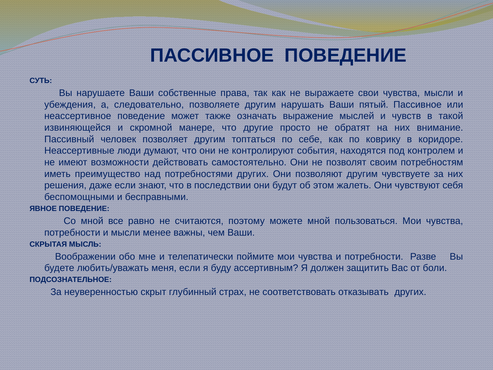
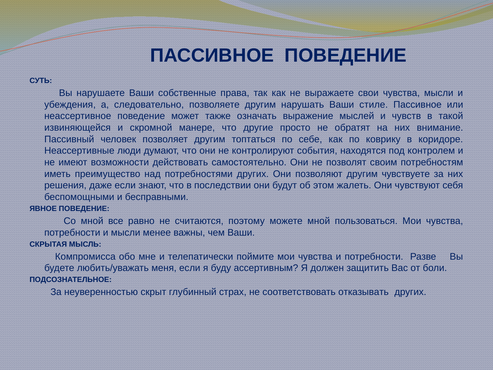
пятый: пятый -> стиле (374, 105)
Воображении: Воображении -> Компромисса (85, 256)
